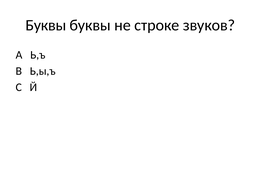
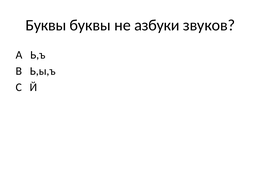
строке: строке -> азбуки (157, 25)
